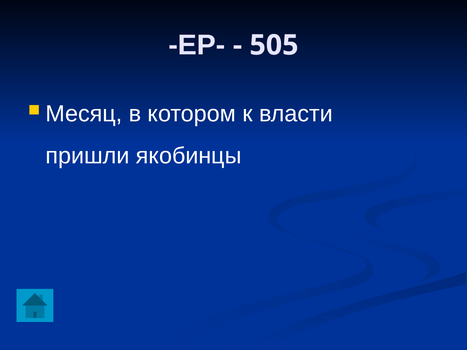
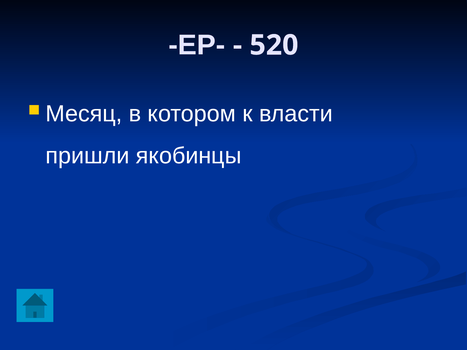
505: 505 -> 520 (274, 45)
